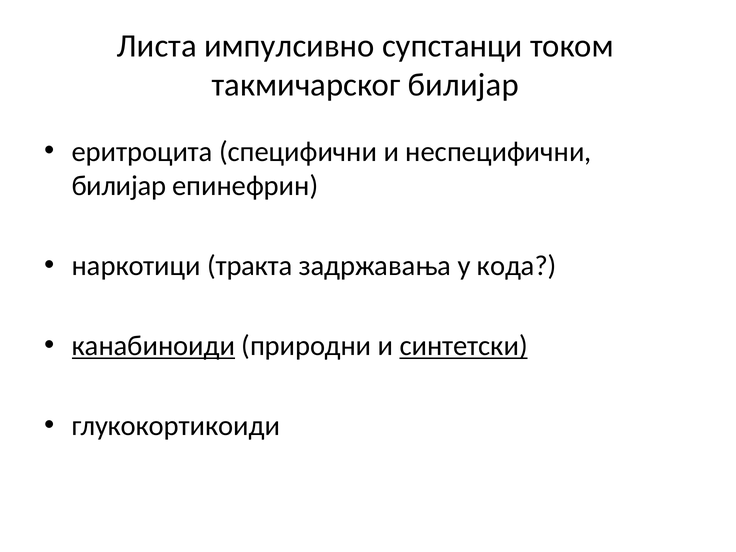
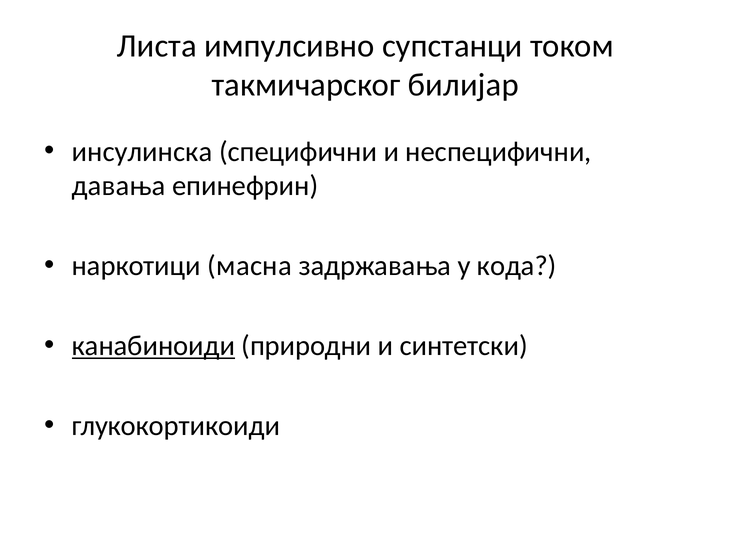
еритроцита: еритроцита -> инсулинска (142, 152)
билијар: билијар -> давања (119, 186)
тракта: тракта -> масна (250, 266)
синтетски underline: present -> none (464, 346)
